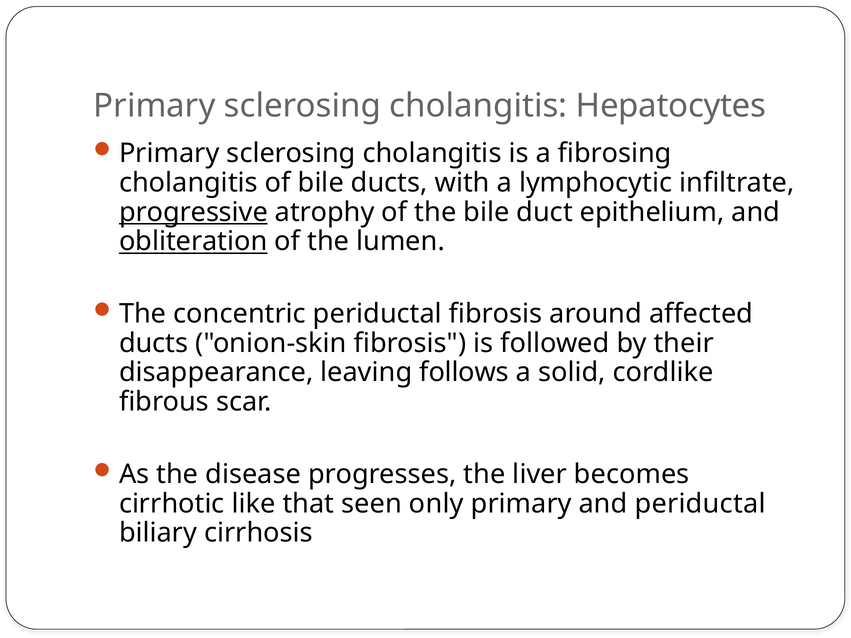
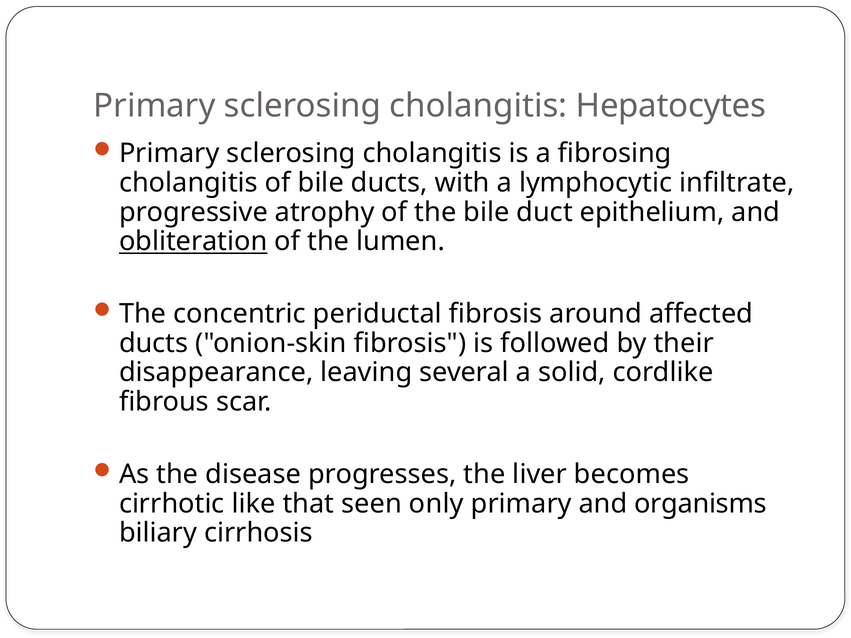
progressive underline: present -> none (193, 212)
follows: follows -> several (464, 373)
and periductal: periductal -> organisms (700, 504)
